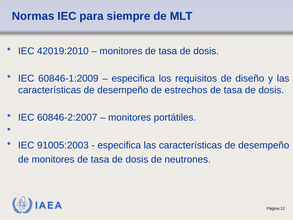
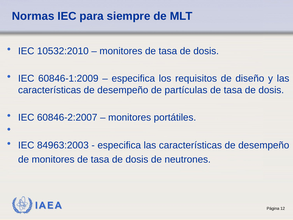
42019:2010: 42019:2010 -> 10532:2010 (63, 51)
estrechos: estrechos -> partículas (186, 90)
91005:2003: 91005:2003 -> 84963:2003 (63, 145)
